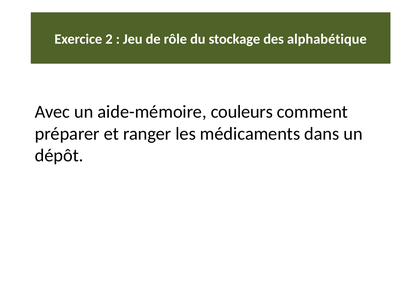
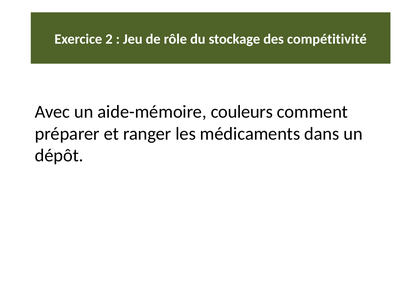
alphabétique: alphabétique -> compétitivité (327, 39)
